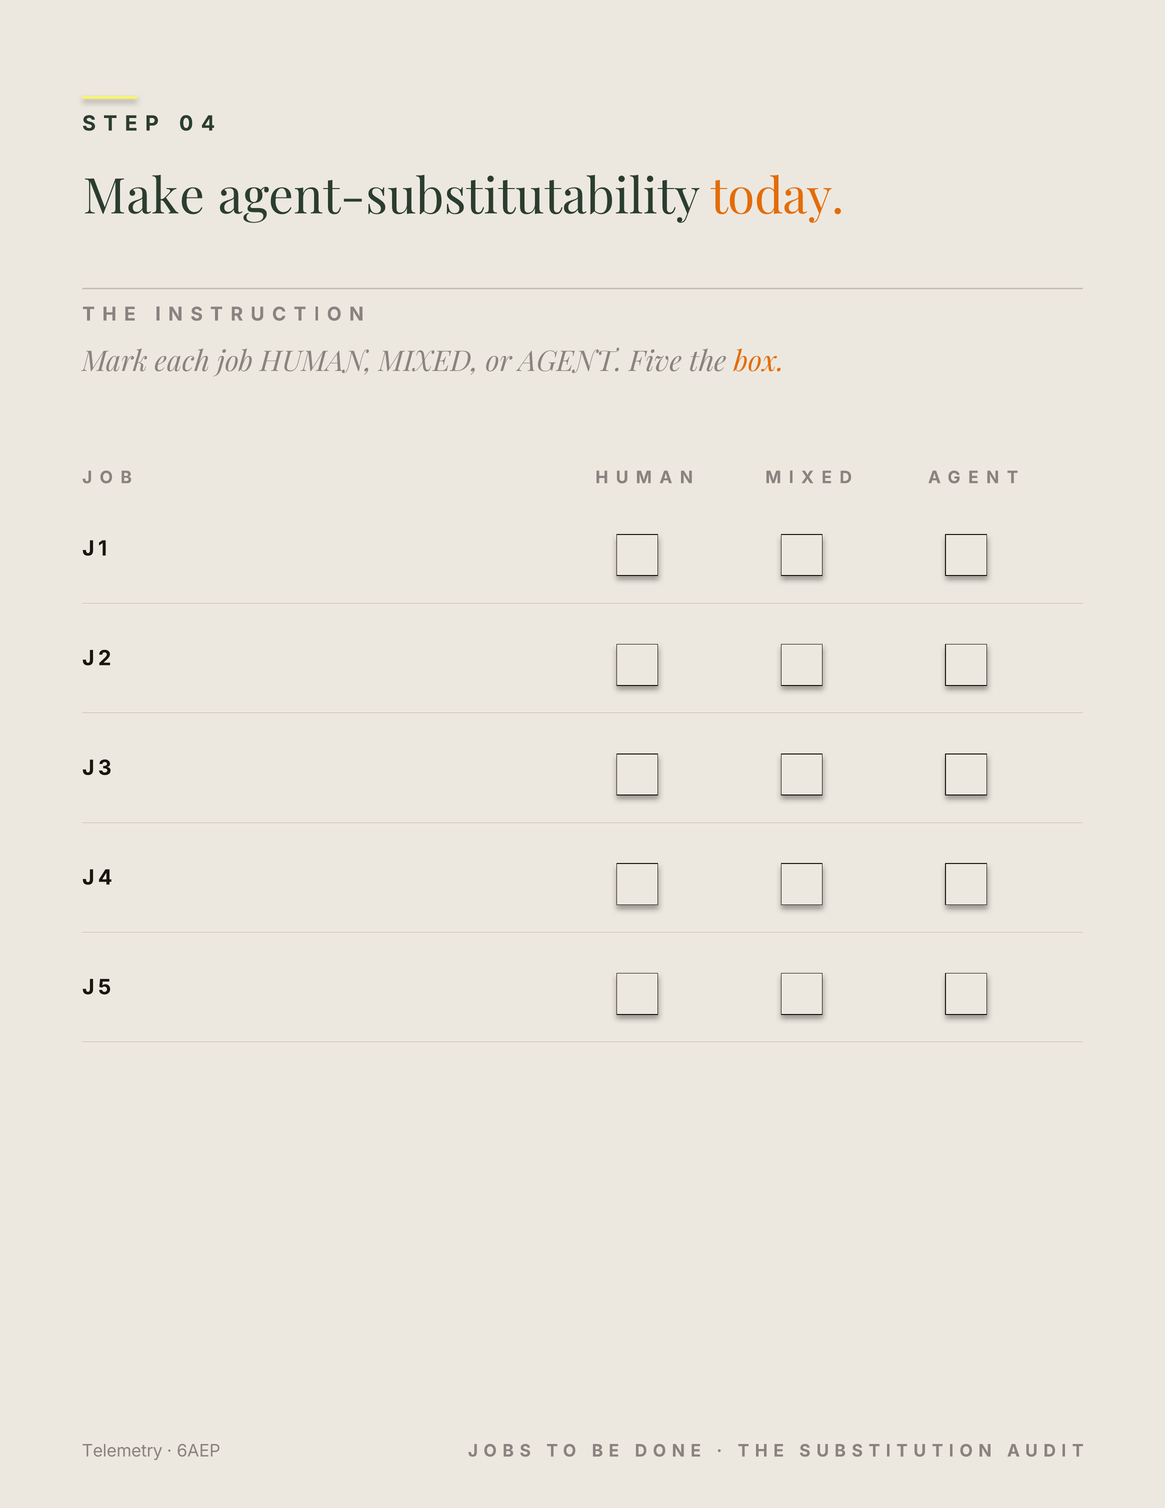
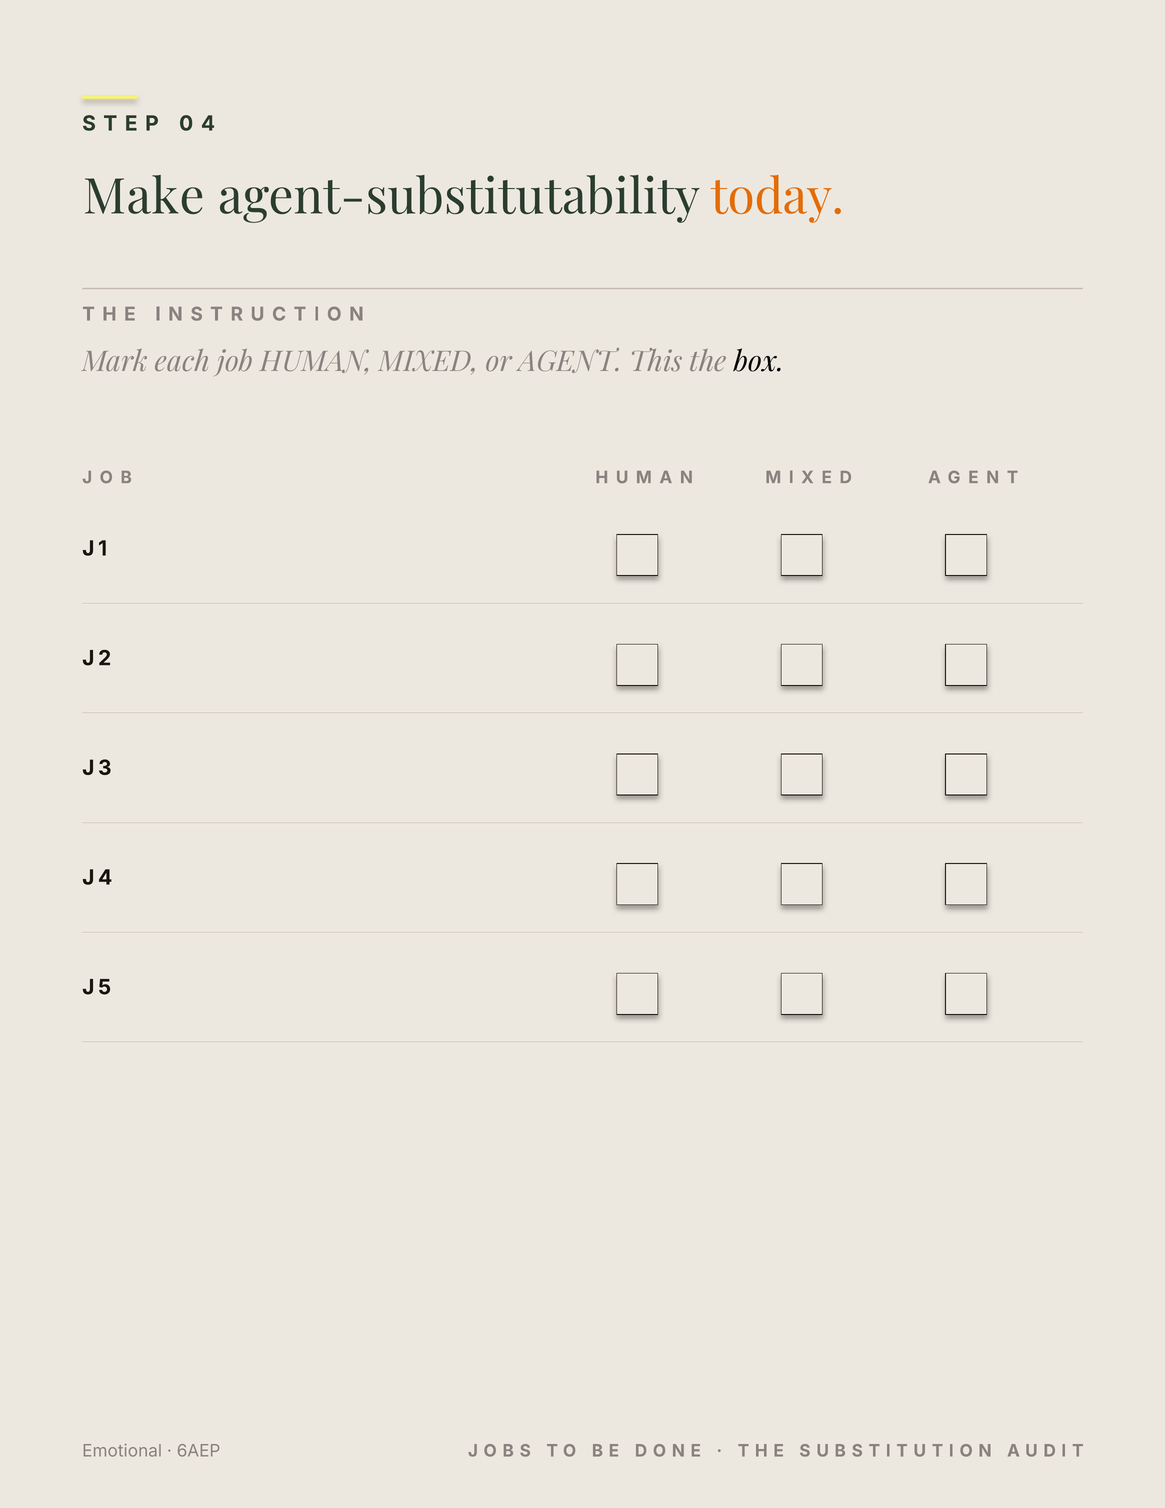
Five: Five -> This (656, 362)
box colour: orange -> black (759, 362)
Telemetry: Telemetry -> Emotional (122, 1451)
